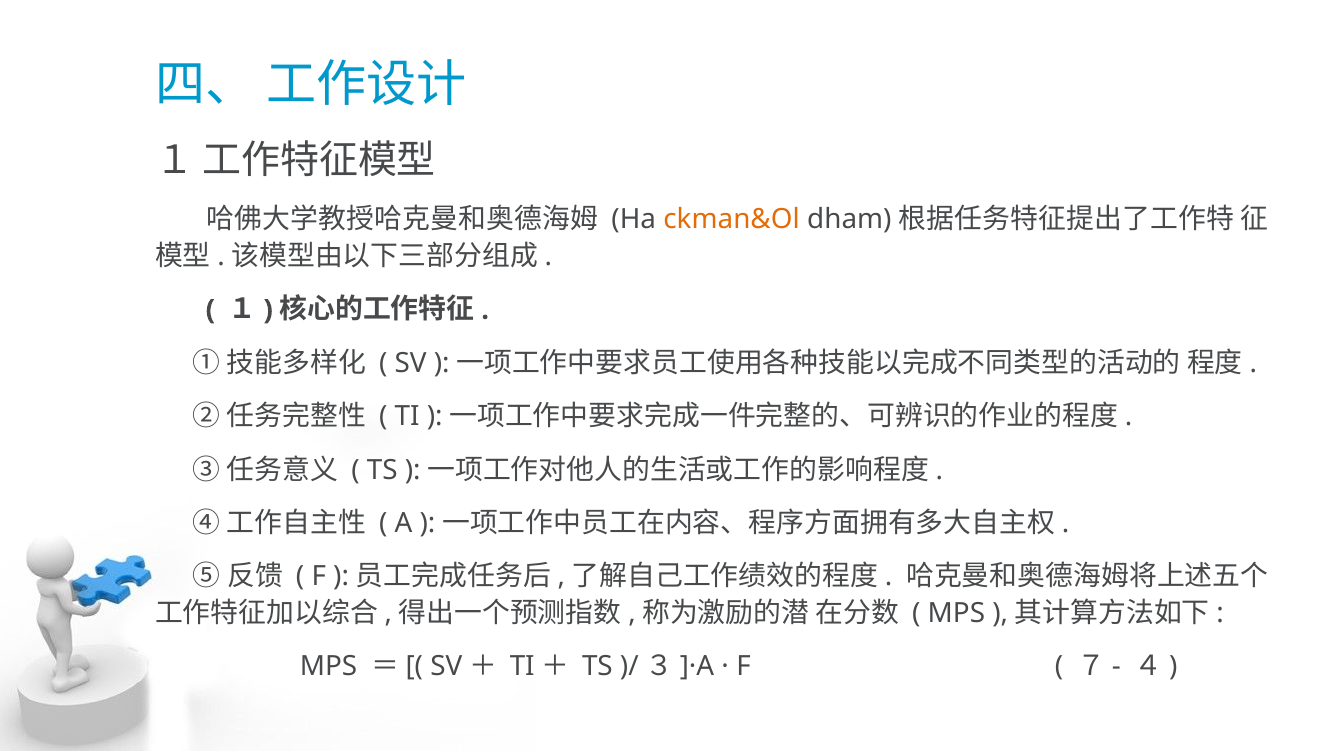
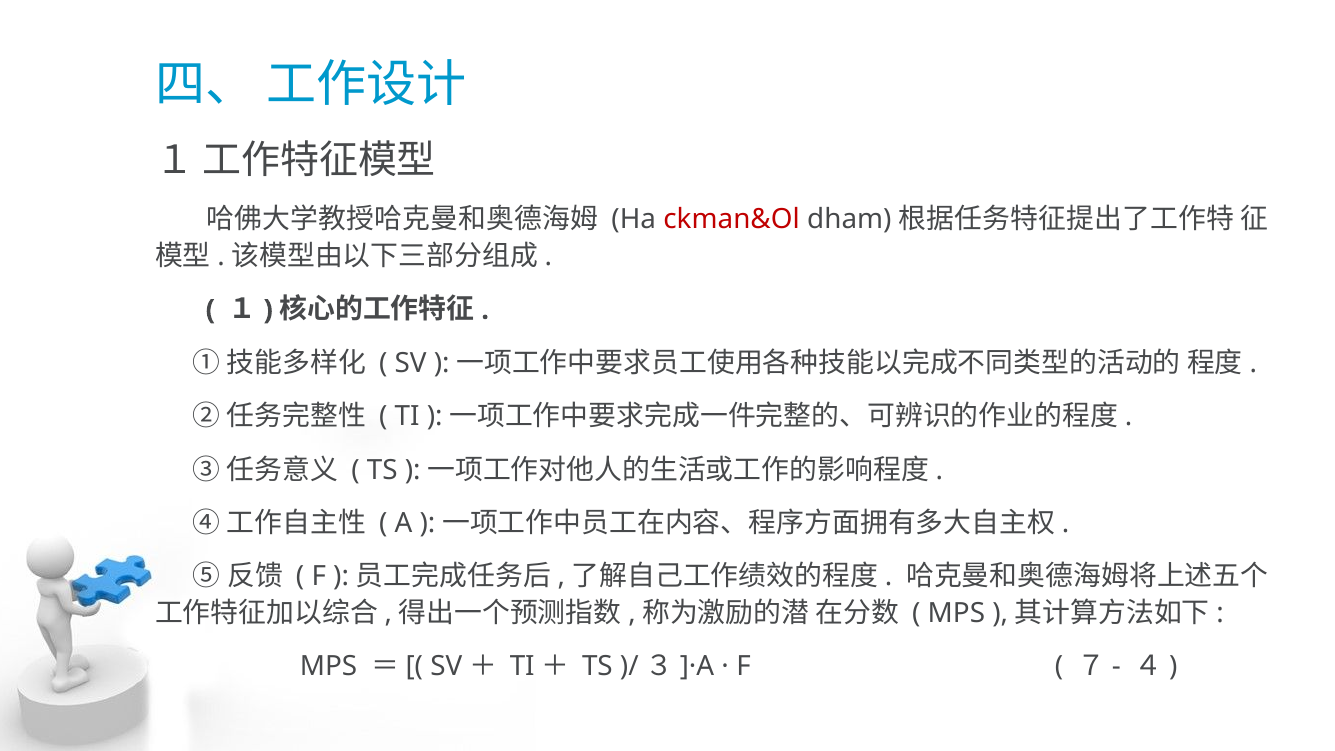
ckman&Ol colour: orange -> red (732, 220)
